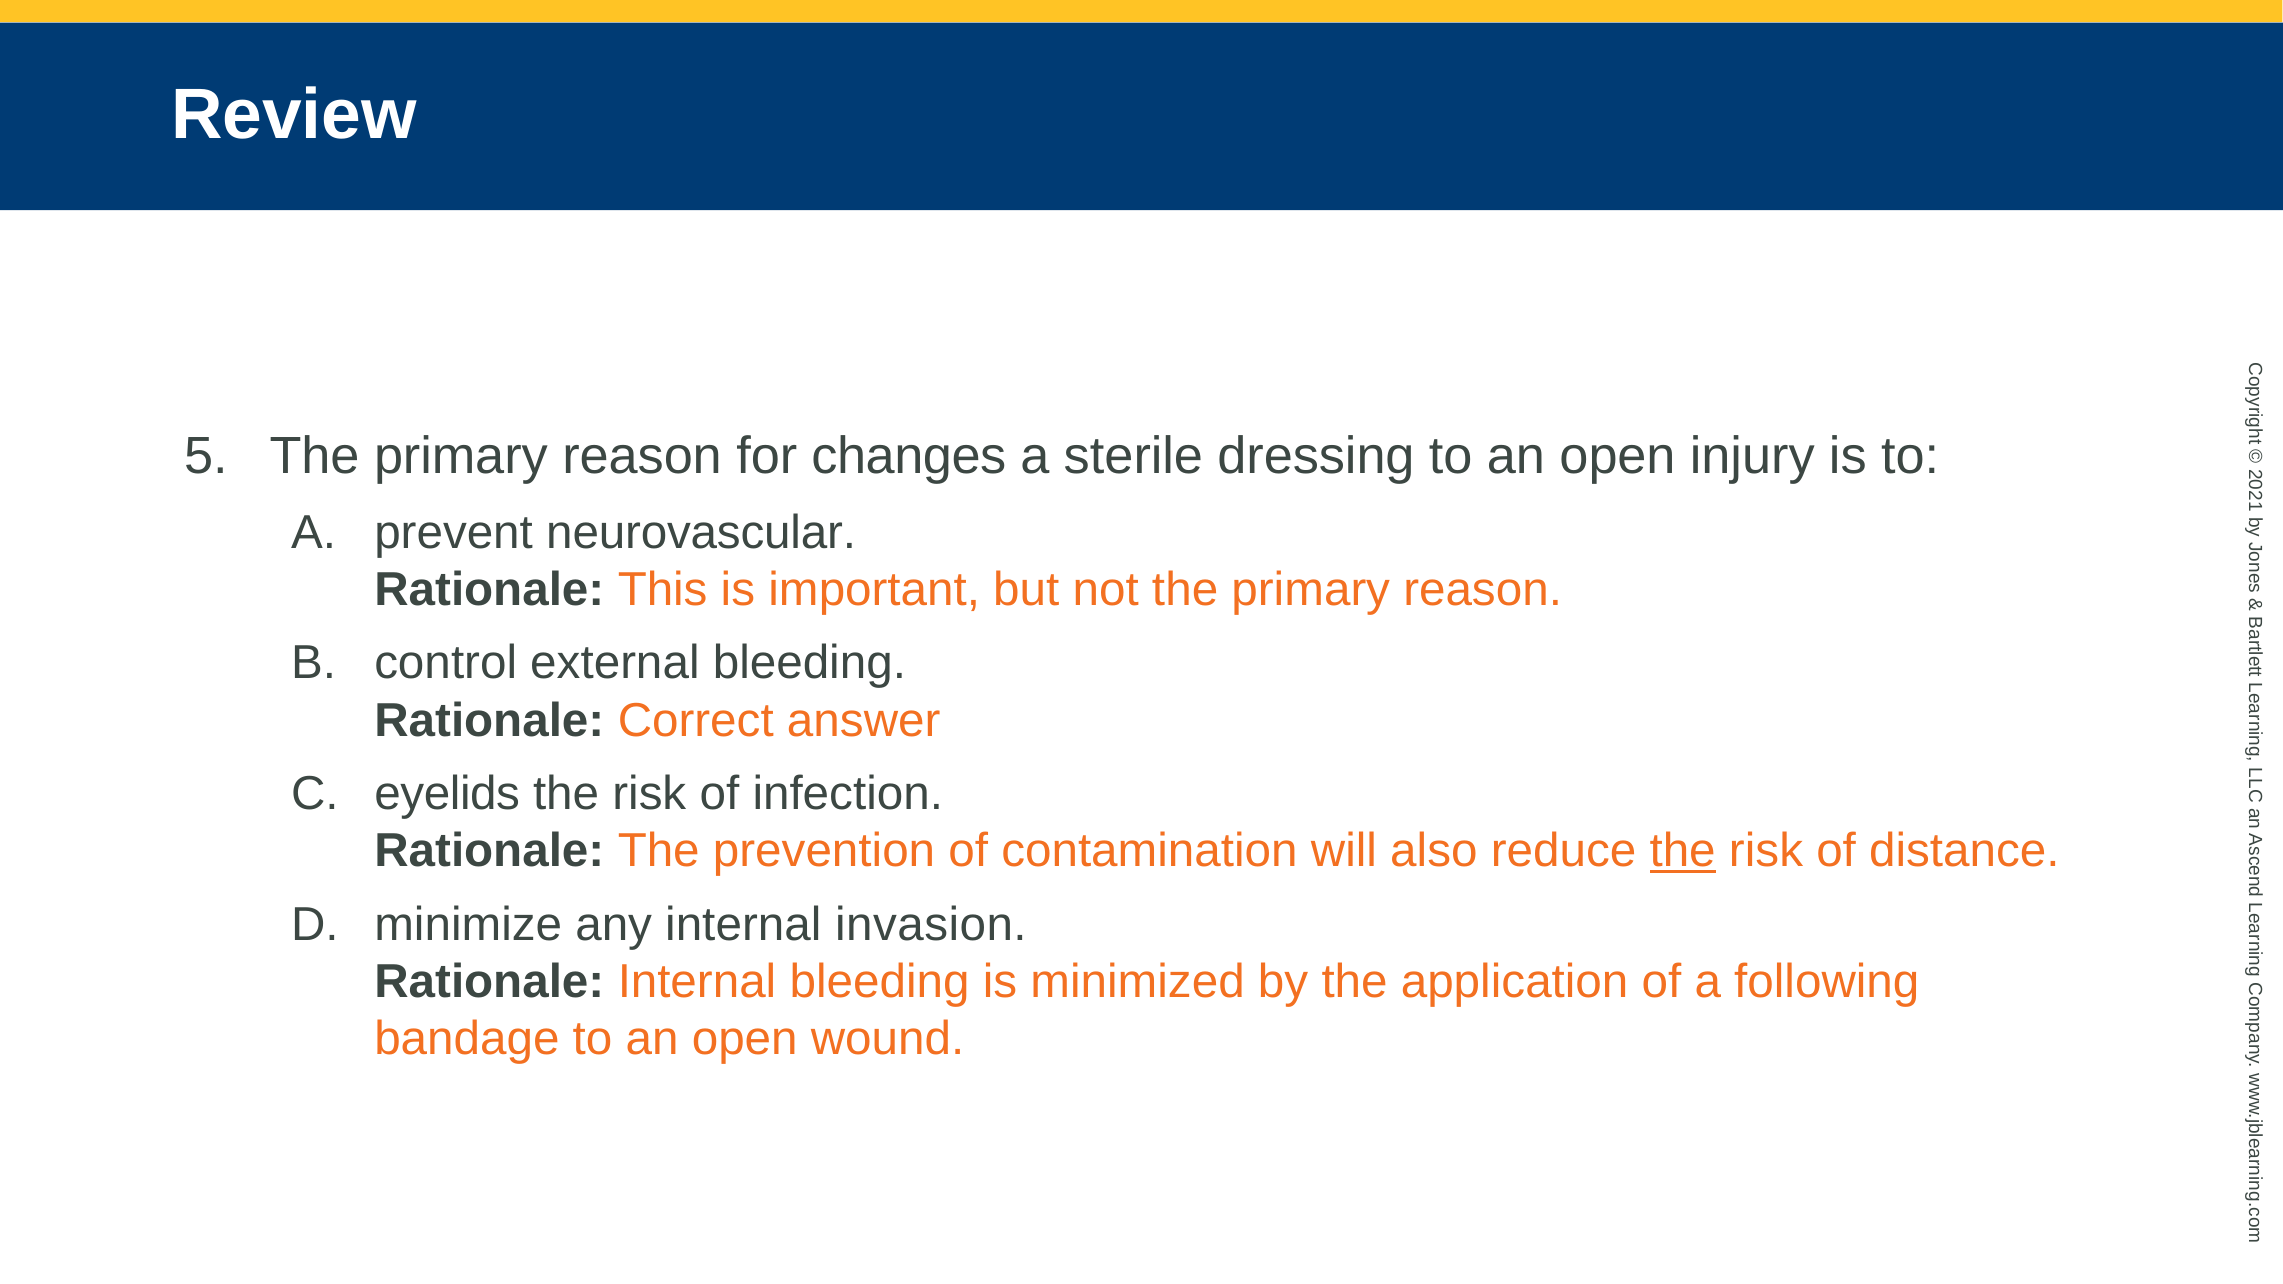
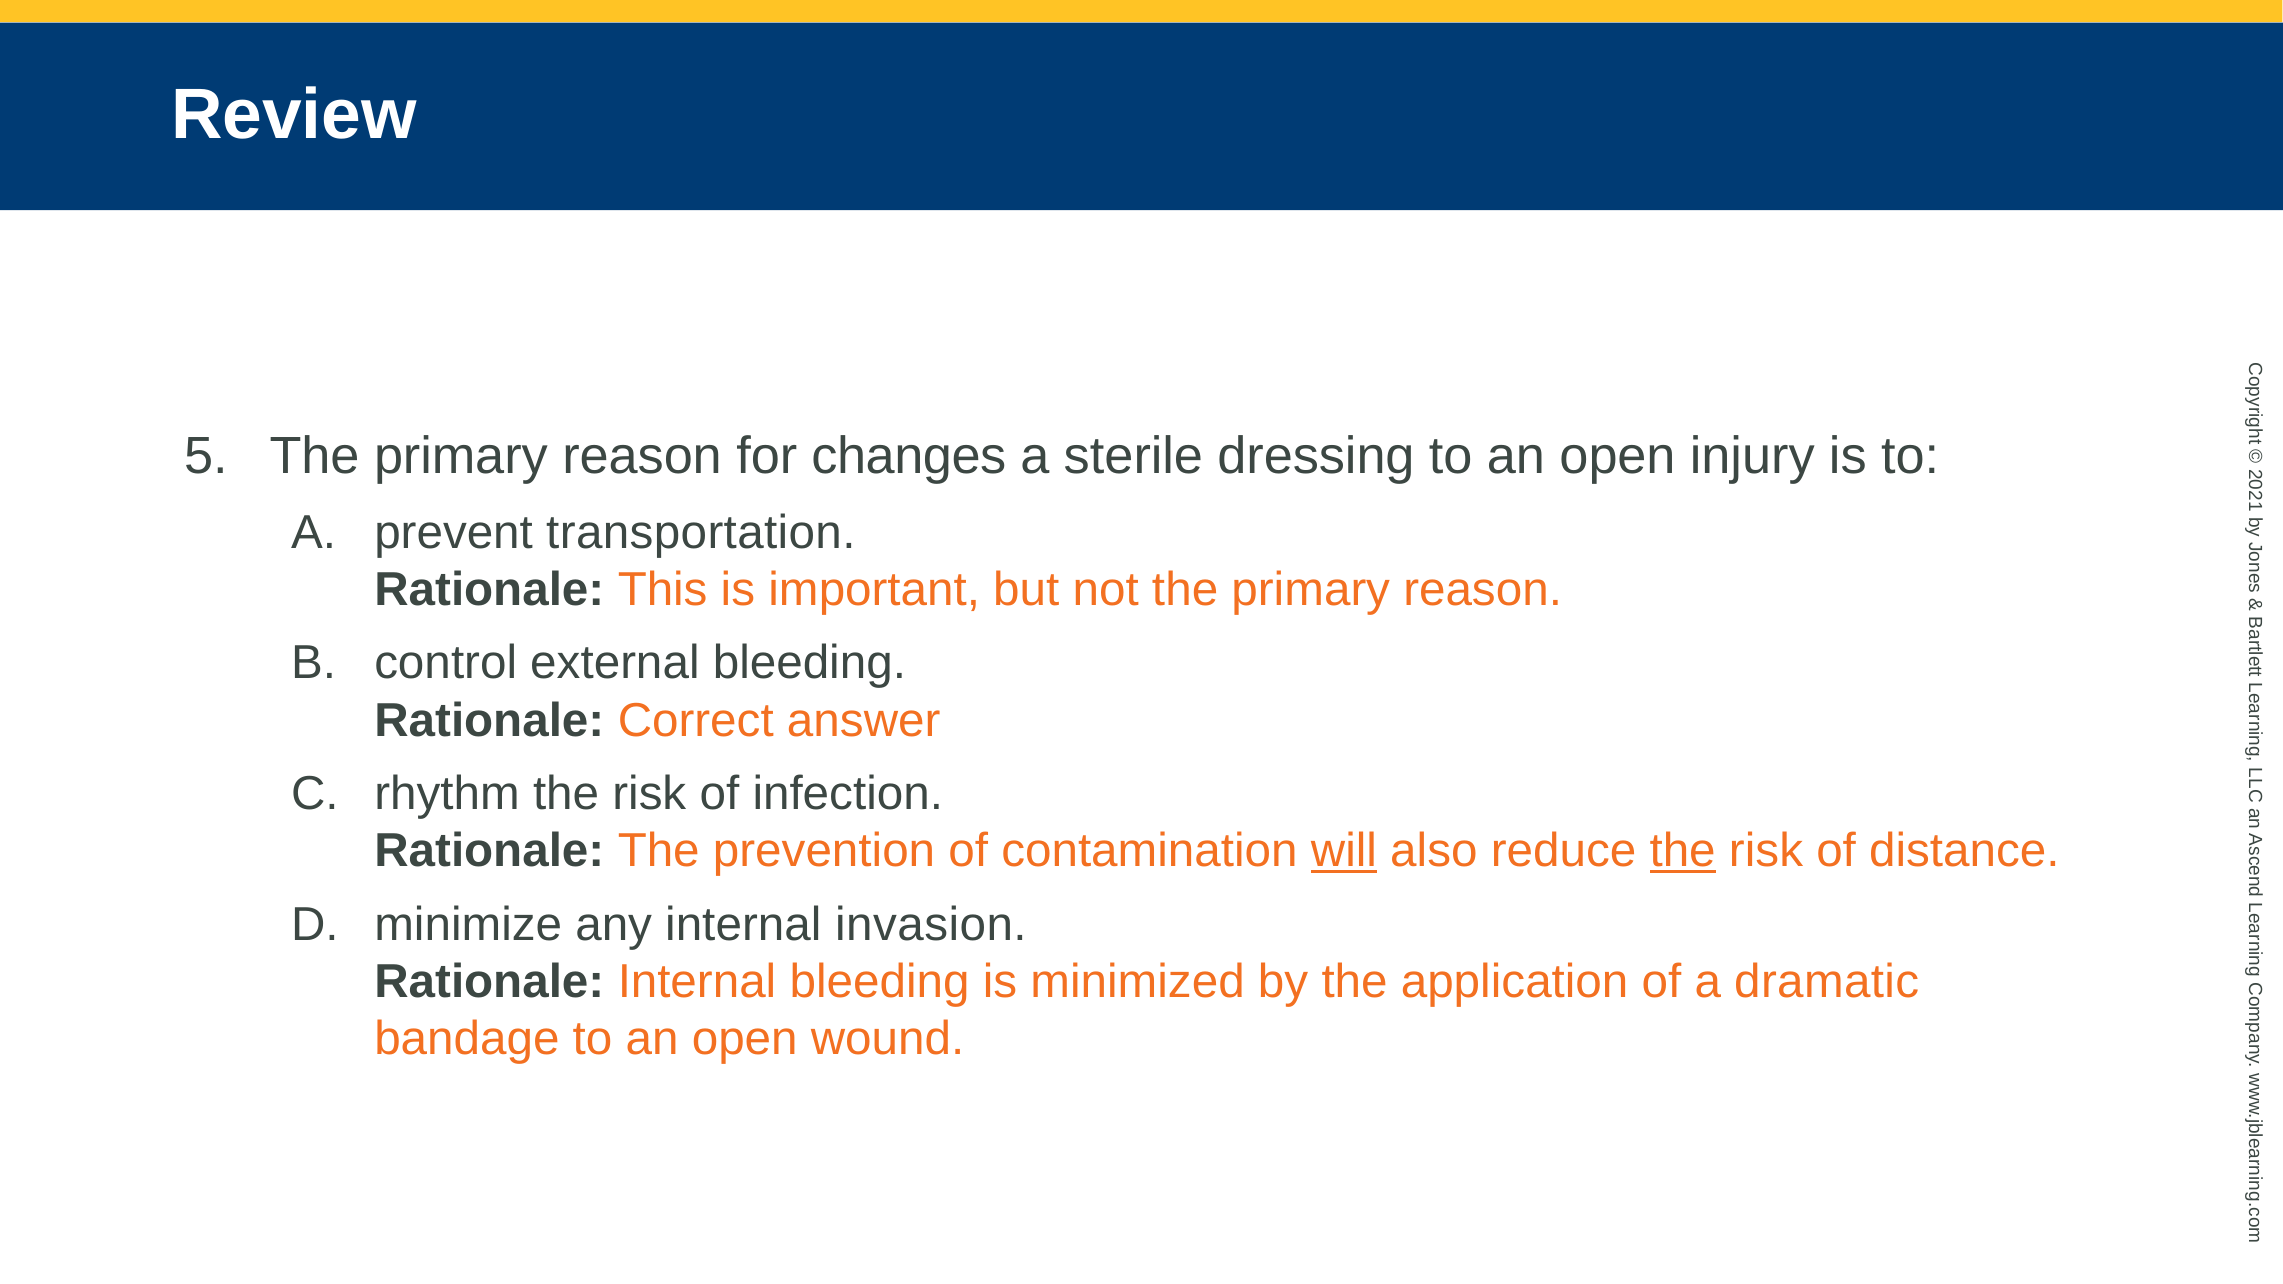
neurovascular: neurovascular -> transportation (701, 532)
eyelids: eyelids -> rhythm (447, 794)
will underline: none -> present (1344, 851)
following: following -> dramatic (1827, 982)
